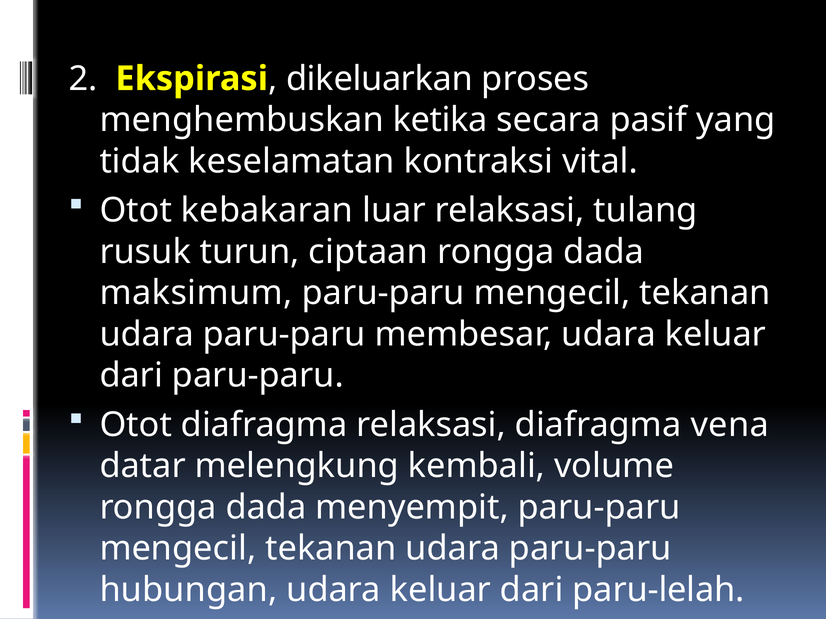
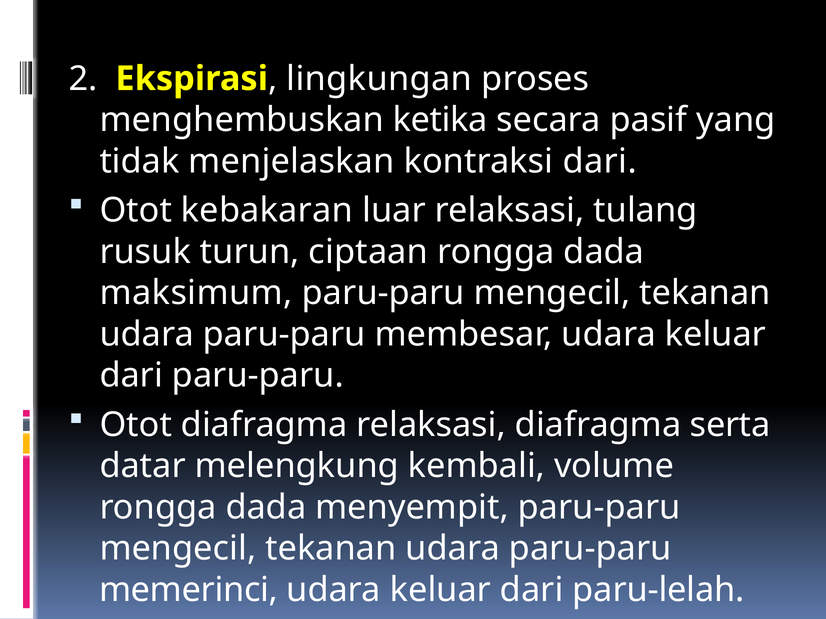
dikeluarkan: dikeluarkan -> lingkungan (379, 79)
keselamatan: keselamatan -> menjelaskan (292, 161)
kontraksi vital: vital -> dari (600, 161)
vena: vena -> serta (730, 425)
hubungan: hubungan -> memerinci (189, 590)
